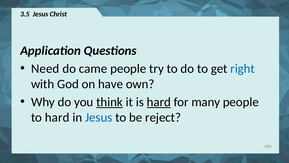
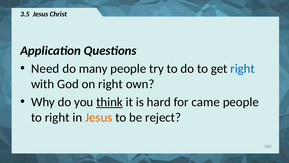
came: came -> many (93, 69)
on have: have -> right (110, 84)
hard underline: present -> none (159, 102)
many: many -> came (206, 102)
to hard: hard -> right (57, 117)
Jesus colour: blue -> orange (99, 117)
